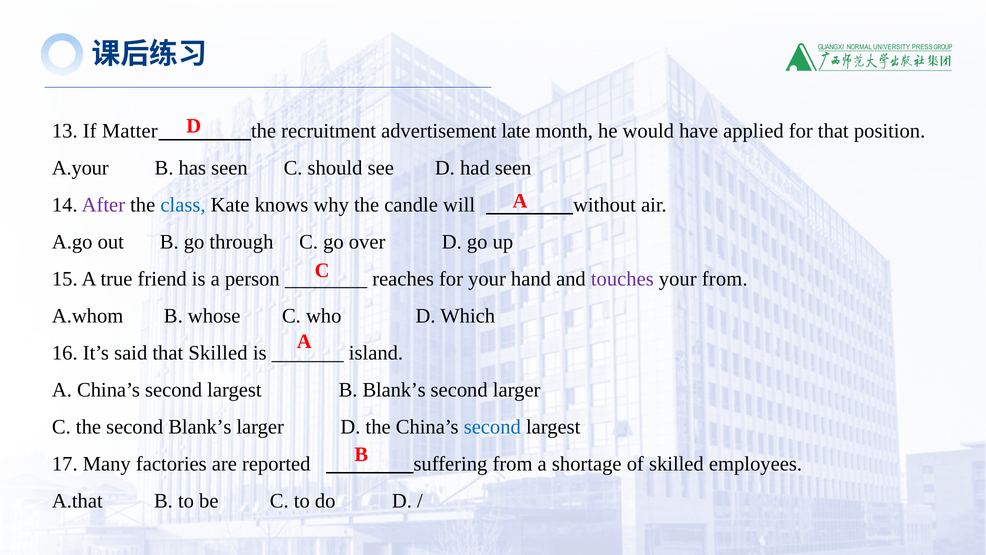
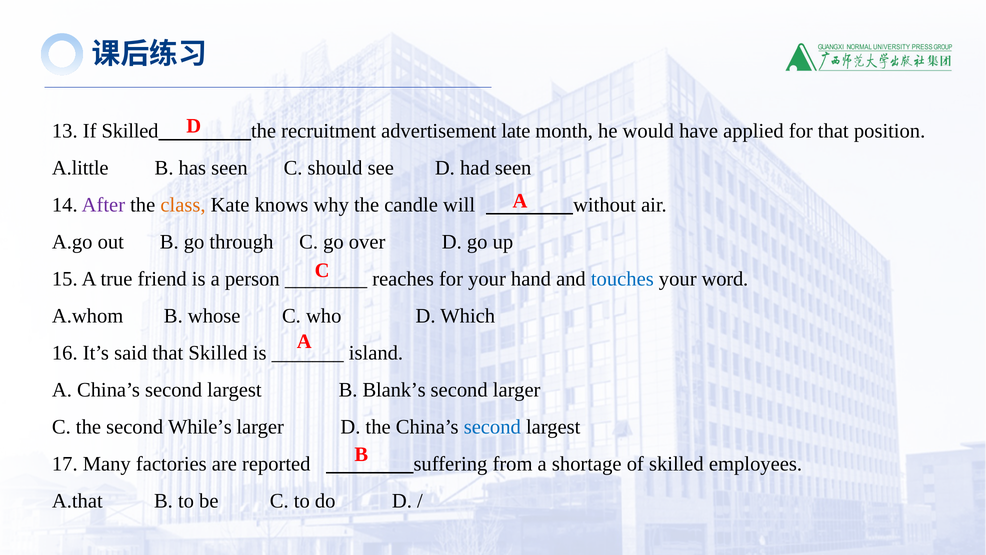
If Matter: Matter -> Skilled (130, 131)
A.your: A.your -> A.little (80, 168)
class colour: blue -> orange (183, 205)
touches colour: purple -> blue (622, 279)
your from: from -> word (725, 279)
second Blank’s: Blank’s -> While’s (200, 426)
